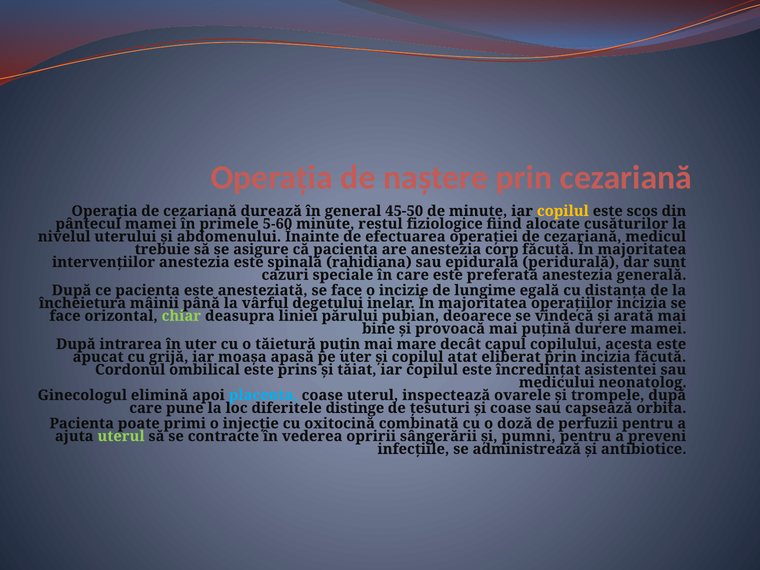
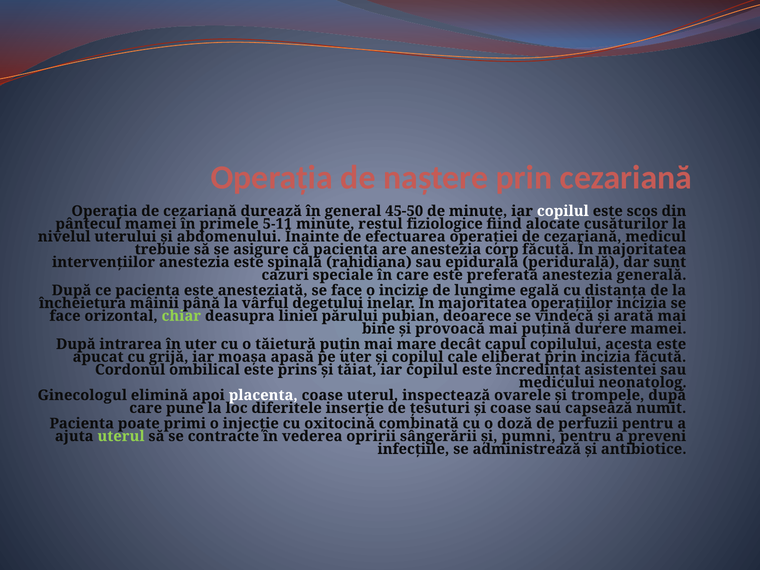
copilul colour: yellow -> white (563, 211)
5-60: 5-60 -> 5-11 (277, 224)
atat: atat -> cale (462, 357)
placenta colour: light blue -> white (263, 395)
distinge: distinge -> inserţie (355, 408)
orbita: orbita -> numit (661, 408)
